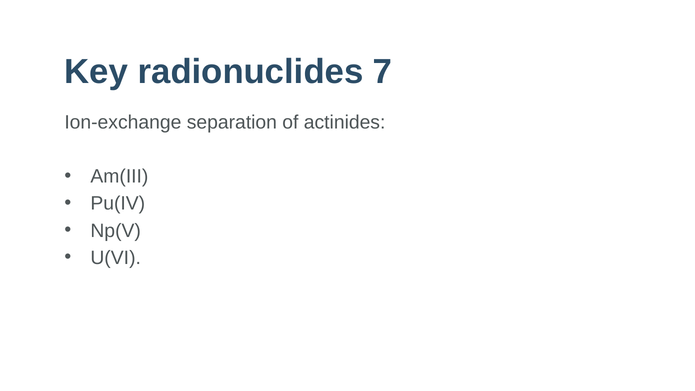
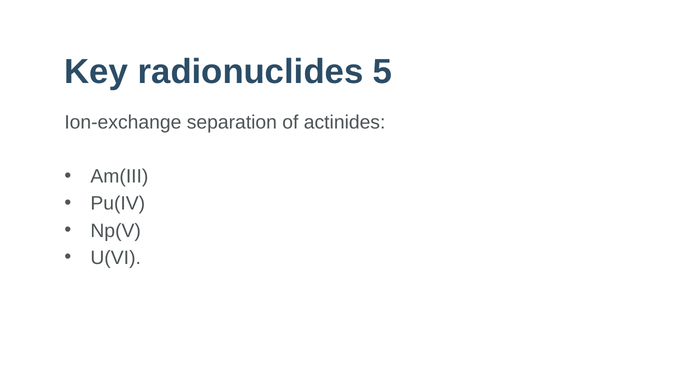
7: 7 -> 5 (383, 72)
